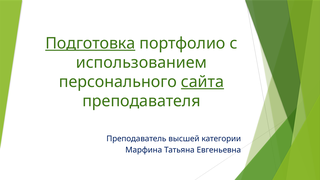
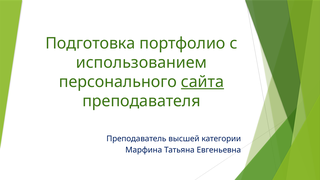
Подготовка underline: present -> none (90, 43)
